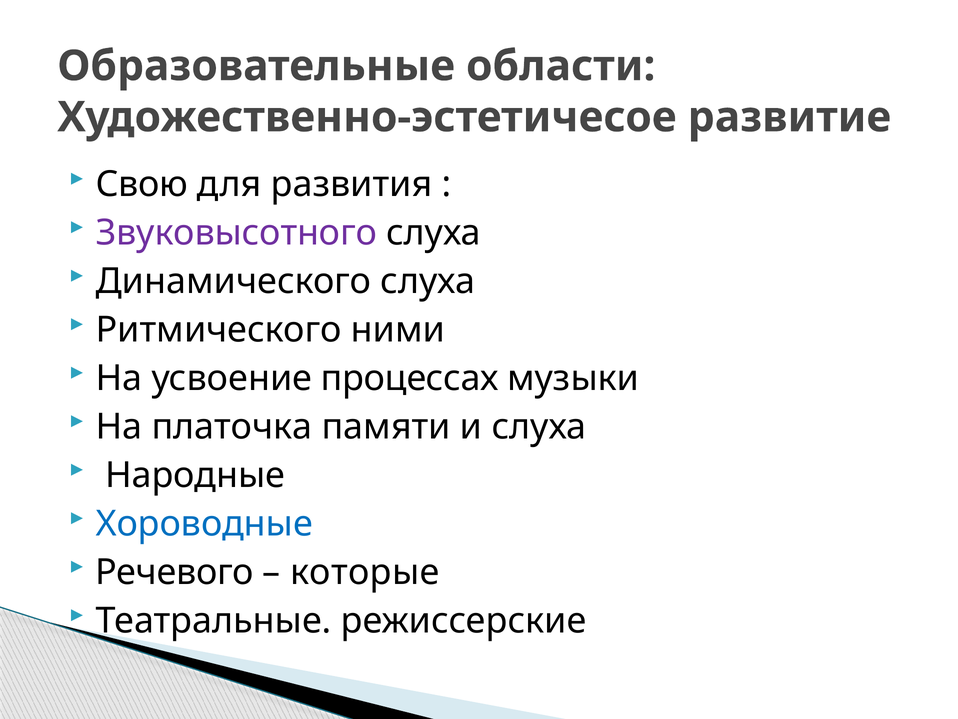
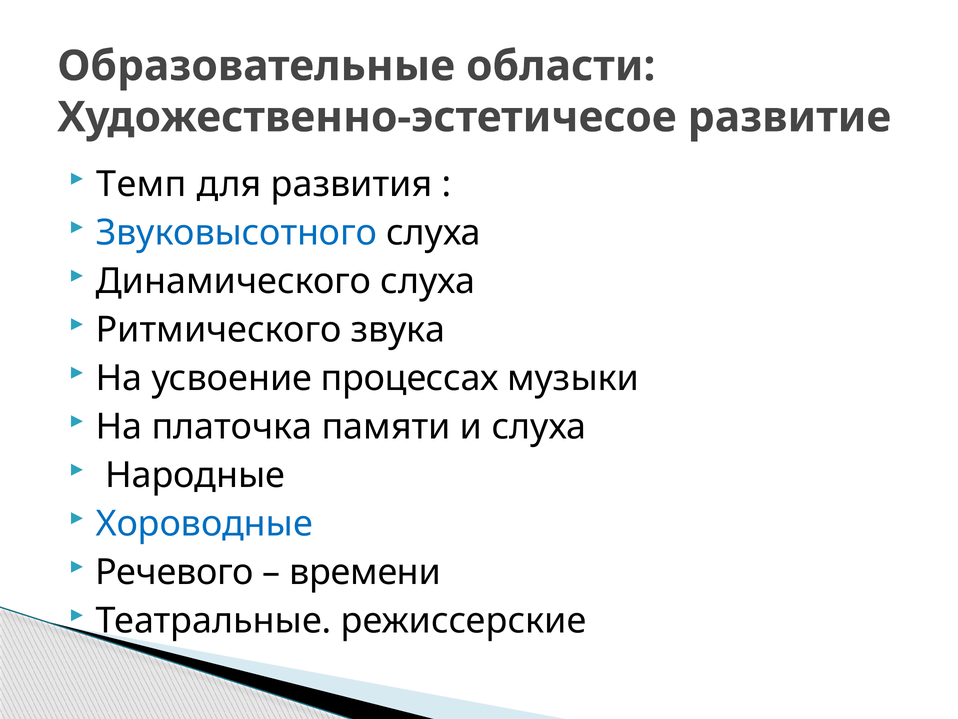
Свою: Свою -> Темп (142, 184)
Звуковысотного colour: purple -> blue (236, 233)
ними: ними -> звука (398, 329)
которые: которые -> времени (365, 572)
